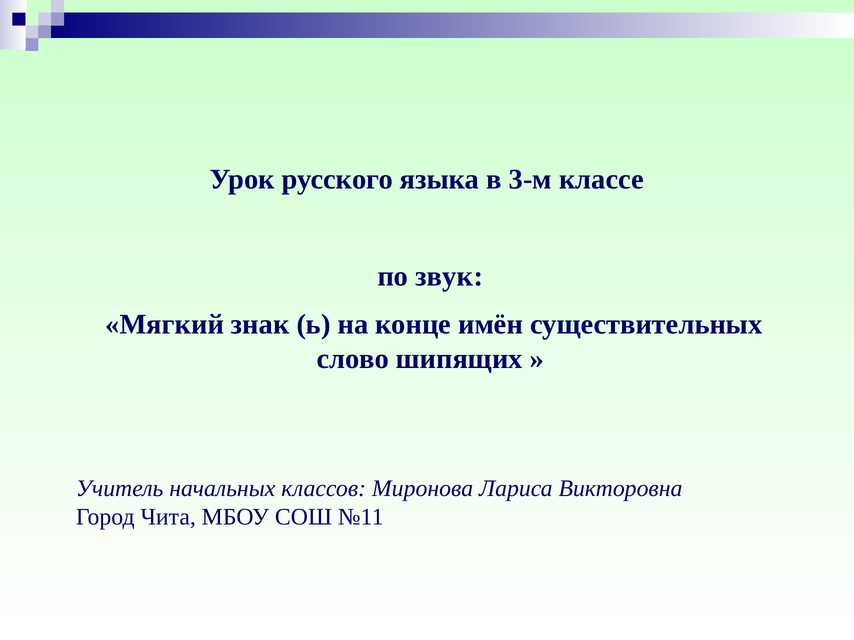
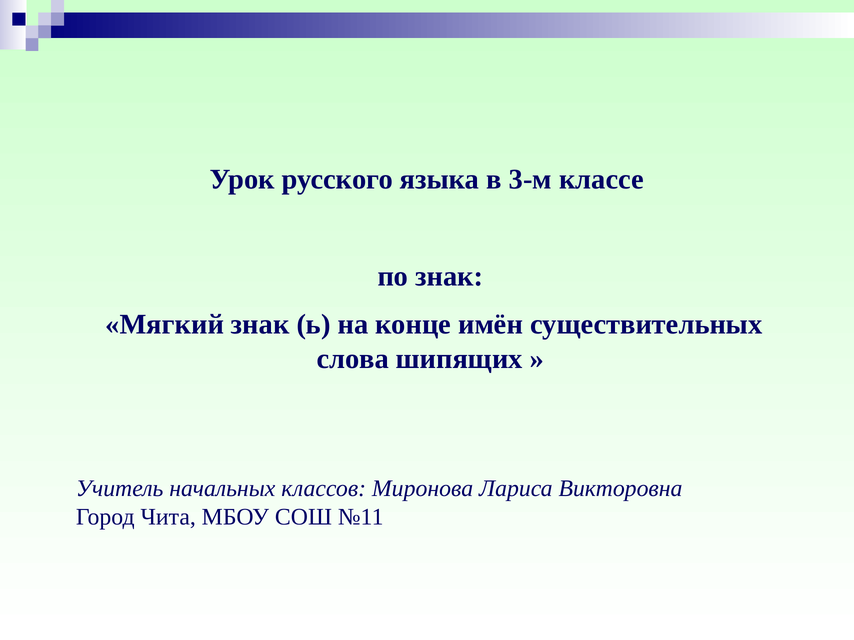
по звук: звук -> знак (449, 276)
слово: слово -> слова (353, 359)
